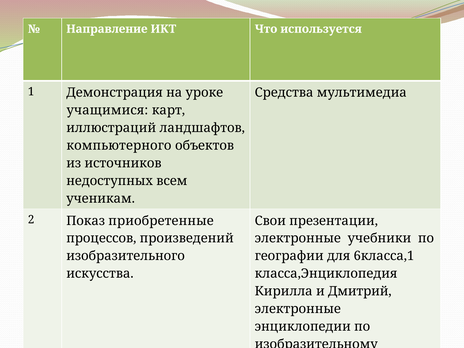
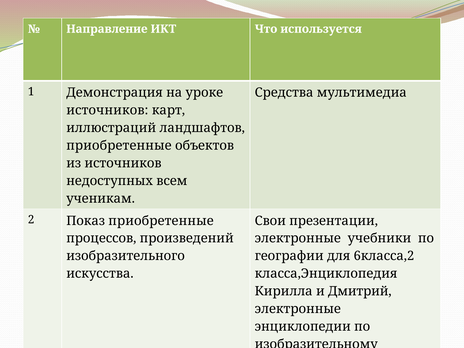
учащимися: учащимися -> источников (107, 110)
компьютерного: компьютерного -> приобретенные (119, 146)
6класса,1: 6класса,1 -> 6класса,2 (384, 256)
